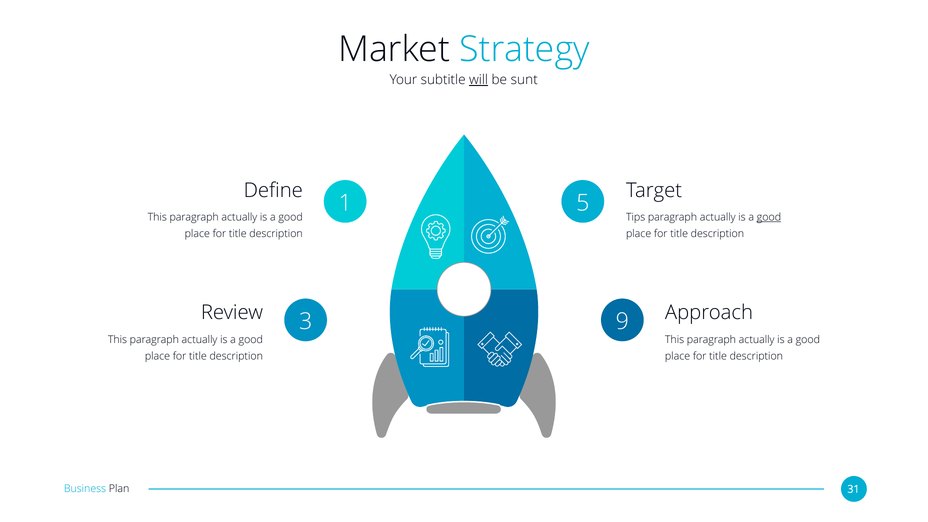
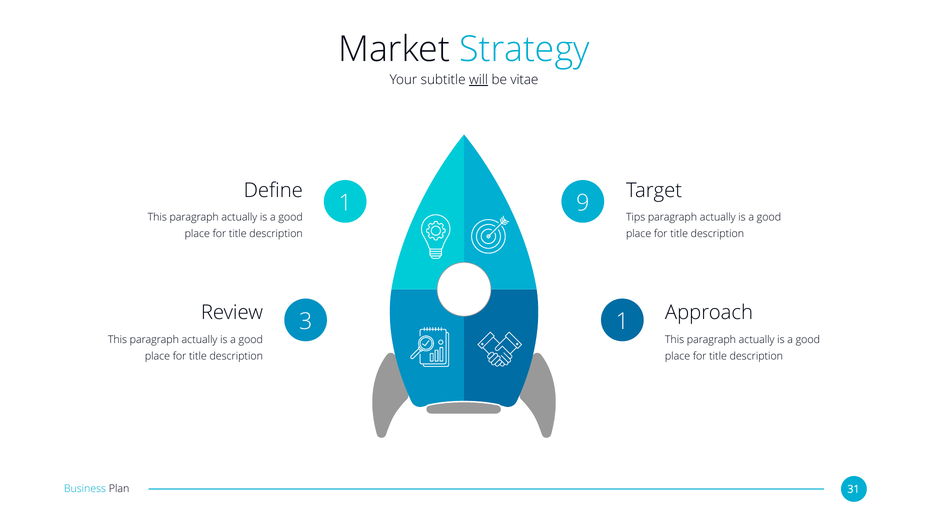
sunt: sunt -> vitae (524, 80)
5: 5 -> 9 (583, 203)
good underline: present -> none (769, 217)
3 9: 9 -> 1 (622, 322)
